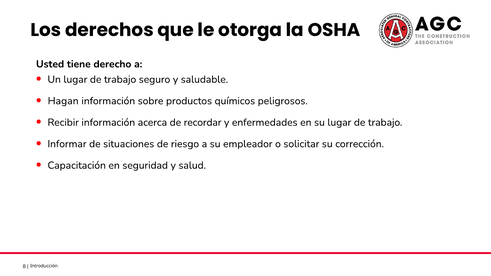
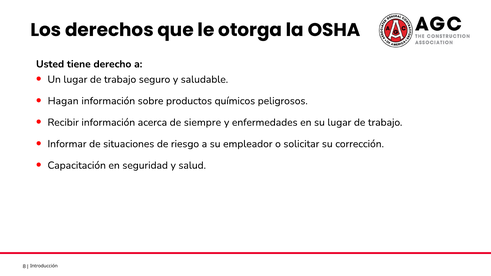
recordar: recordar -> siempre (202, 122)
